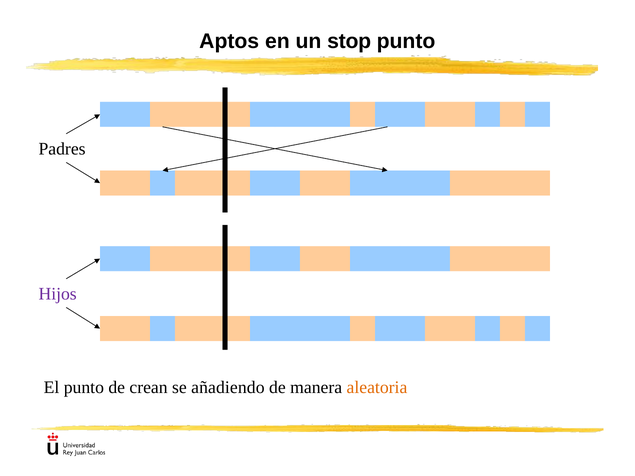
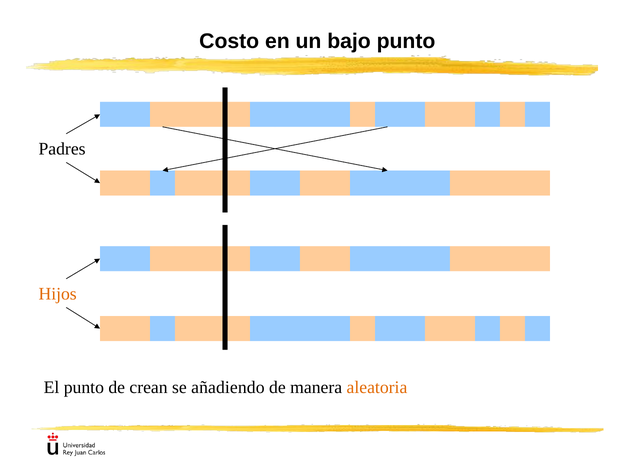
Aptos: Aptos -> Costo (229, 41)
stop: stop -> bajo (349, 41)
Hijos colour: purple -> orange (58, 294)
